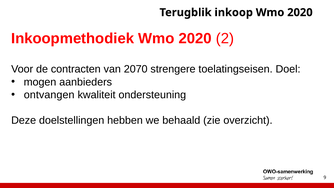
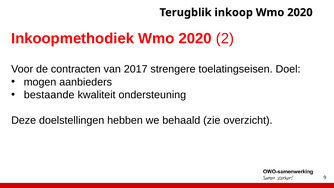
2070: 2070 -> 2017 (136, 69)
ontvangen: ontvangen -> bestaande (49, 95)
